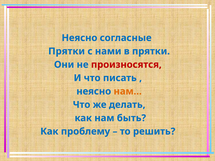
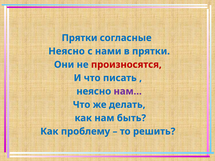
Неясно: Неясно -> Прятки (80, 38)
Прятки: Прятки -> Неясно (67, 51)
нам… colour: orange -> purple (128, 91)
